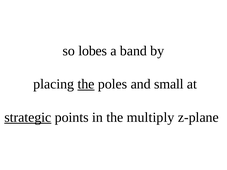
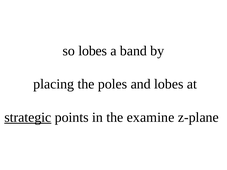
the underline: present -> none (86, 84)
and small: small -> lobes (169, 84)
multiply: multiply -> examine (151, 118)
